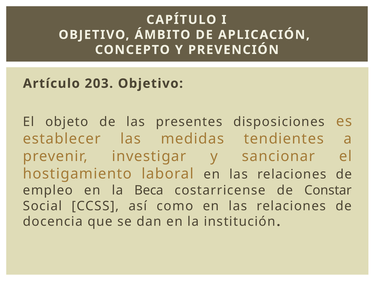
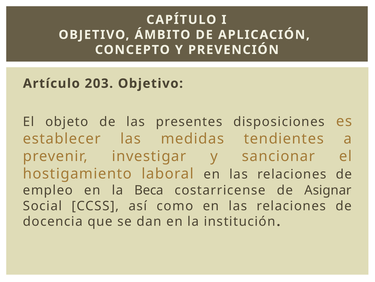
Constar: Constar -> Asignar (328, 190)
